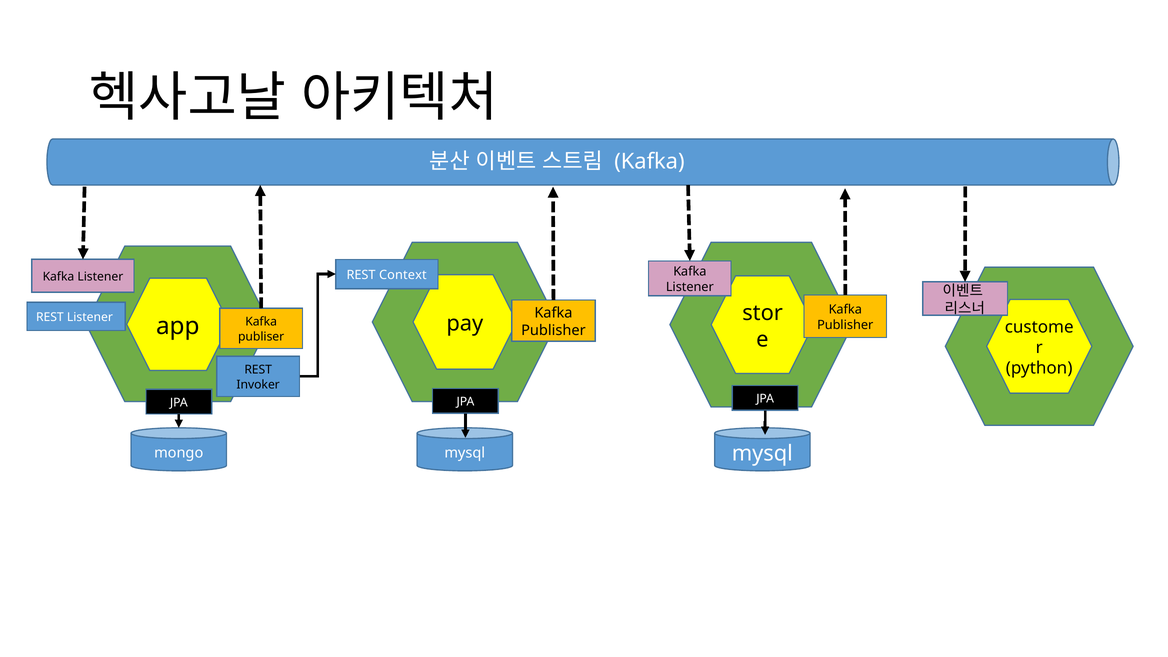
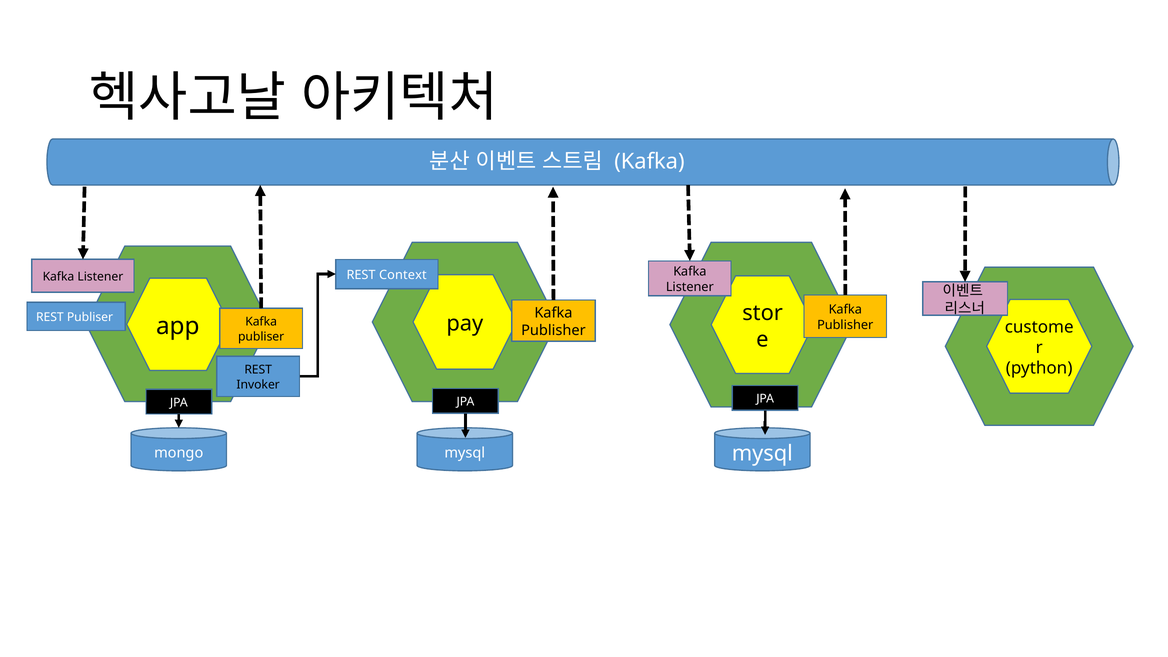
REST Listener: Listener -> Publiser (90, 317)
